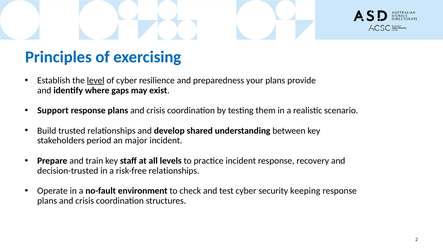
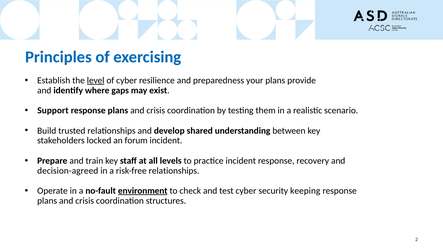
period: period -> locked (99, 141)
major: major -> forum (136, 141)
decision-trusted: decision-trusted -> decision-agreed (68, 171)
environment underline: none -> present (143, 191)
